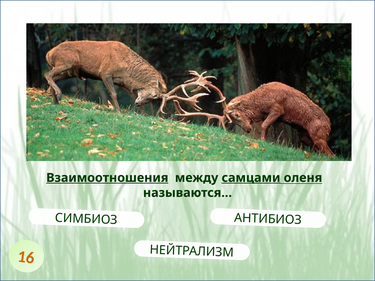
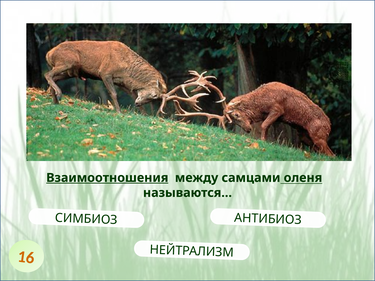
самцами underline: present -> none (251, 178)
